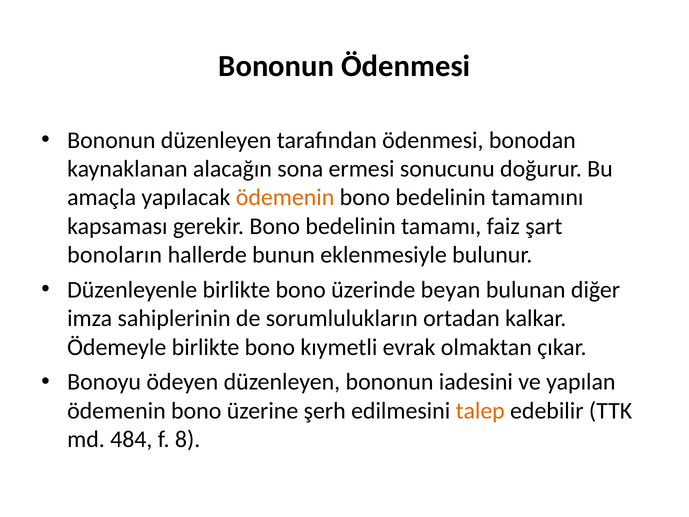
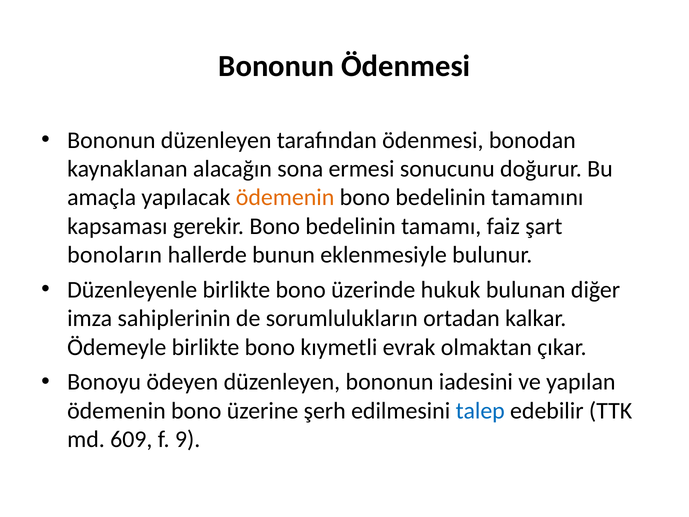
beyan: beyan -> hukuk (451, 290)
talep colour: orange -> blue (480, 411)
484: 484 -> 609 (131, 439)
8: 8 -> 9 (188, 439)
